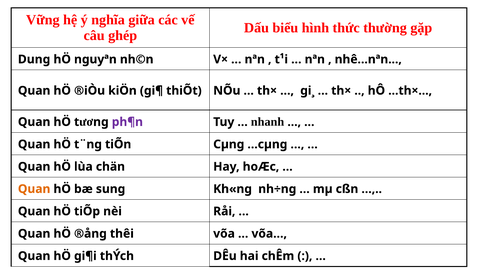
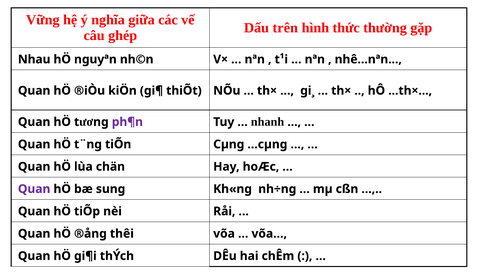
biểu: biểu -> trên (285, 28)
Dung: Dung -> Nhau (34, 59)
Quan colour: orange -> purple (34, 189)
